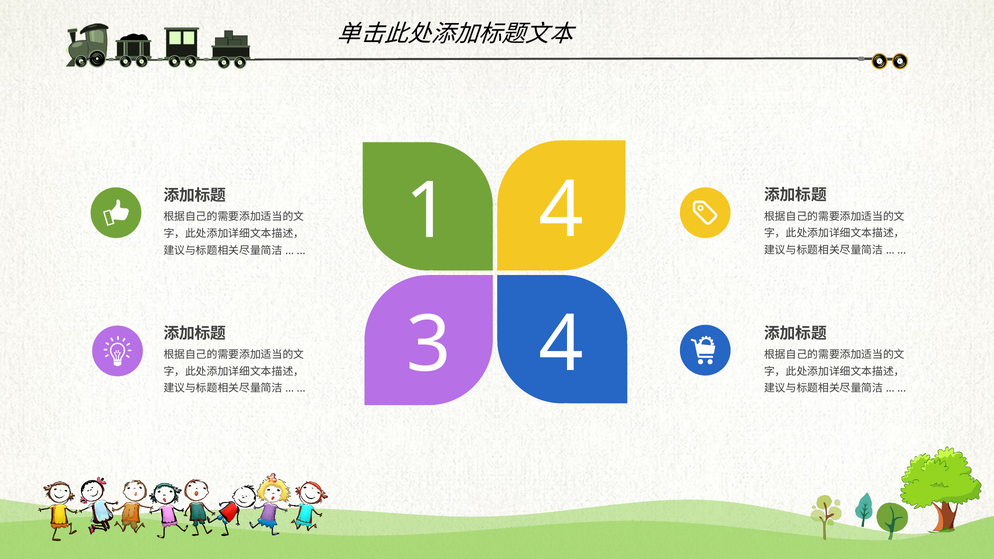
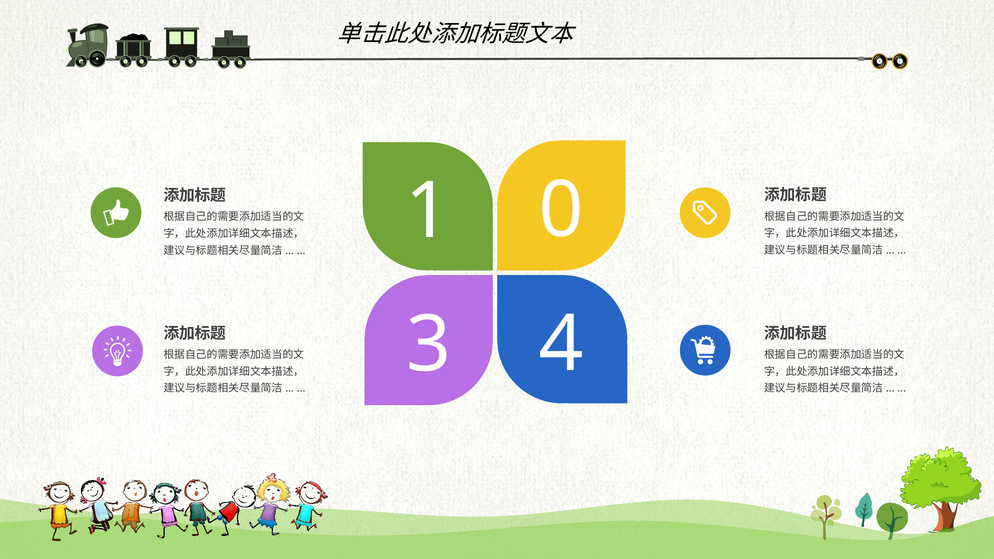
1 4: 4 -> 0 (561, 210)
